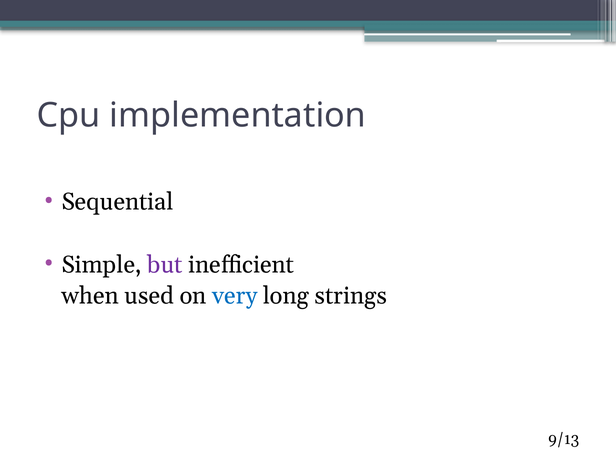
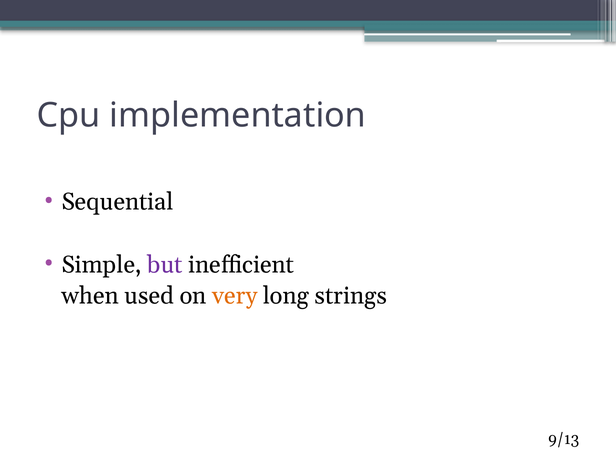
very colour: blue -> orange (235, 296)
